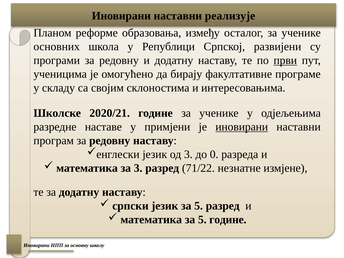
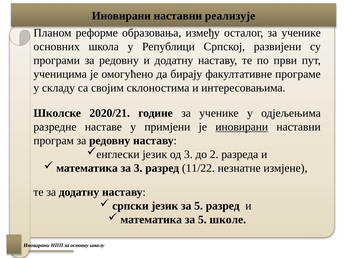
први underline: present -> none (285, 60)
0: 0 -> 2 (214, 154)
71/22: 71/22 -> 11/22 (198, 168)
5 године: године -> школе (228, 220)
